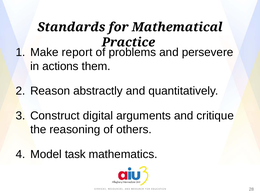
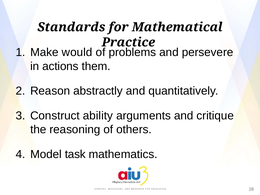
report: report -> would (77, 52)
digital: digital -> ability (98, 116)
